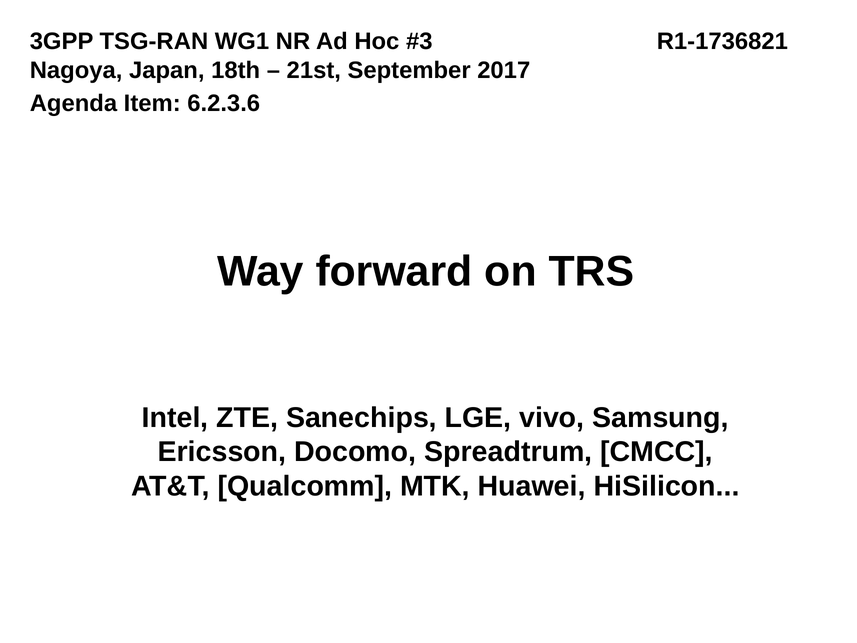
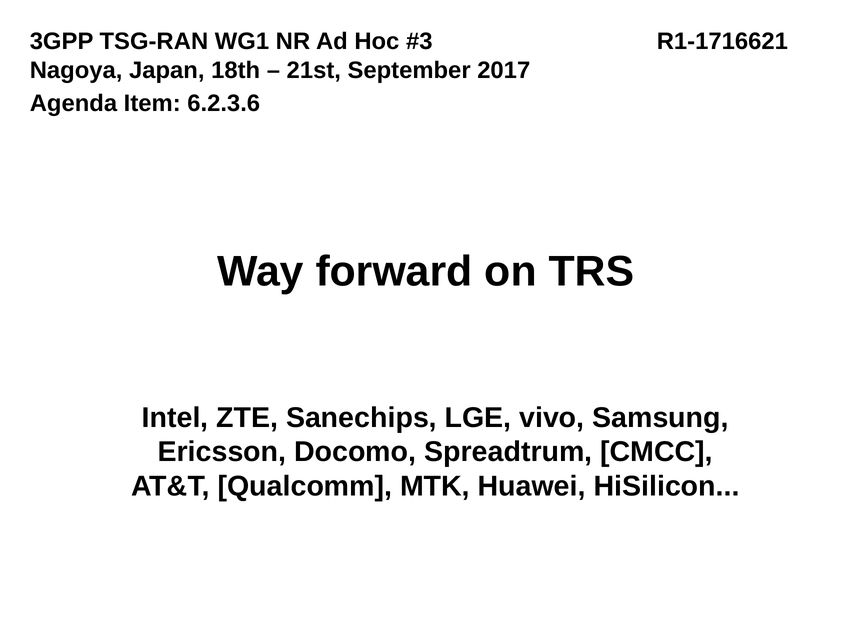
R1-1736821: R1-1736821 -> R1-1716621 (722, 42)
